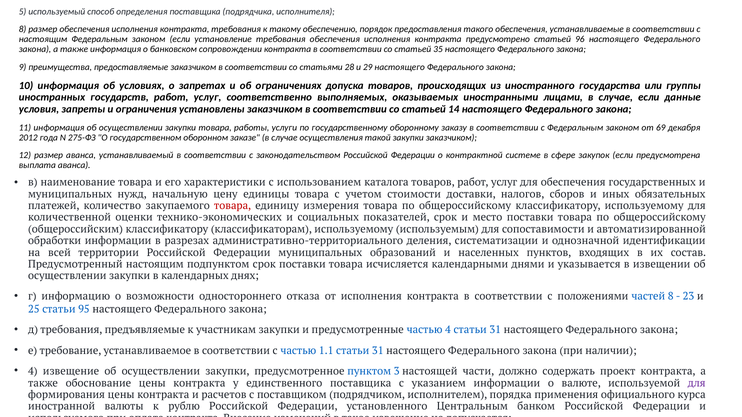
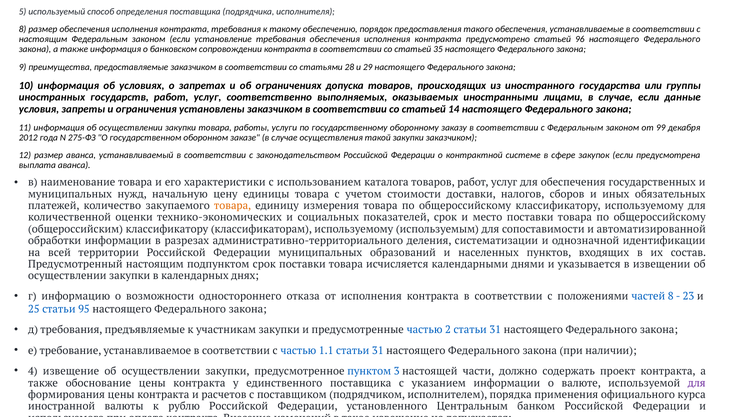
69: 69 -> 99 (661, 128)
товара colour: red -> orange (233, 206)
частью 4: 4 -> 2 (448, 330)
